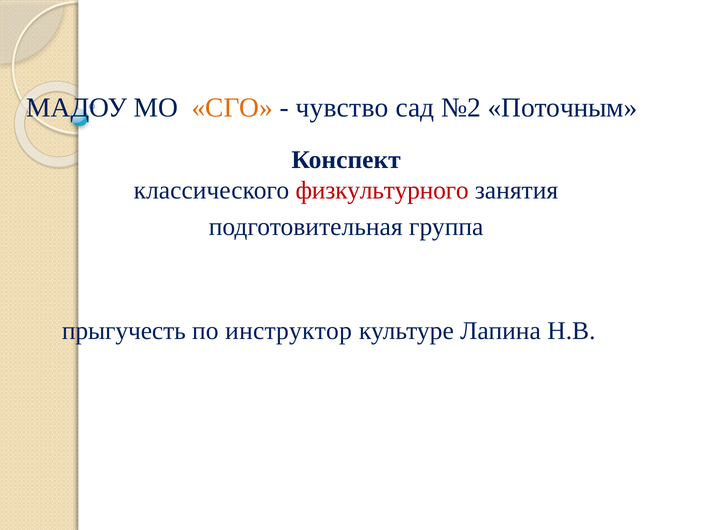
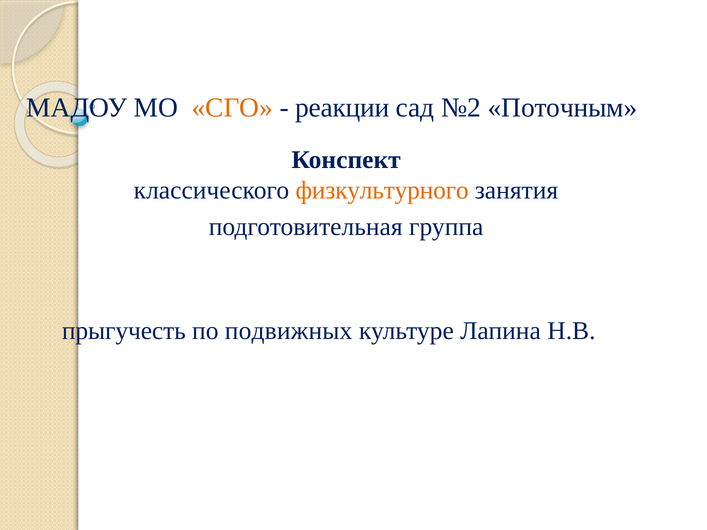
чувство: чувство -> реакции (342, 108)
физкультурного colour: red -> orange (382, 191)
инструктор: инструктор -> подвижных (289, 331)
